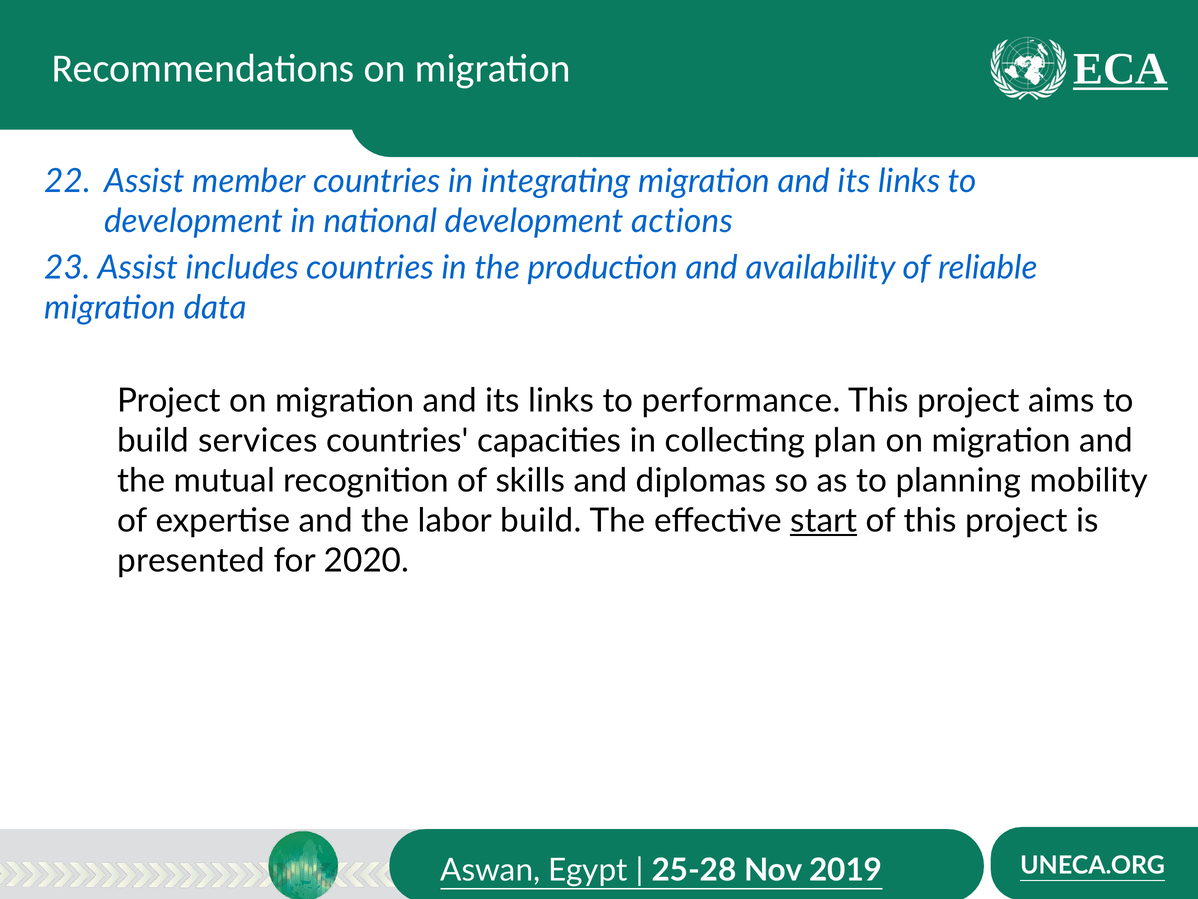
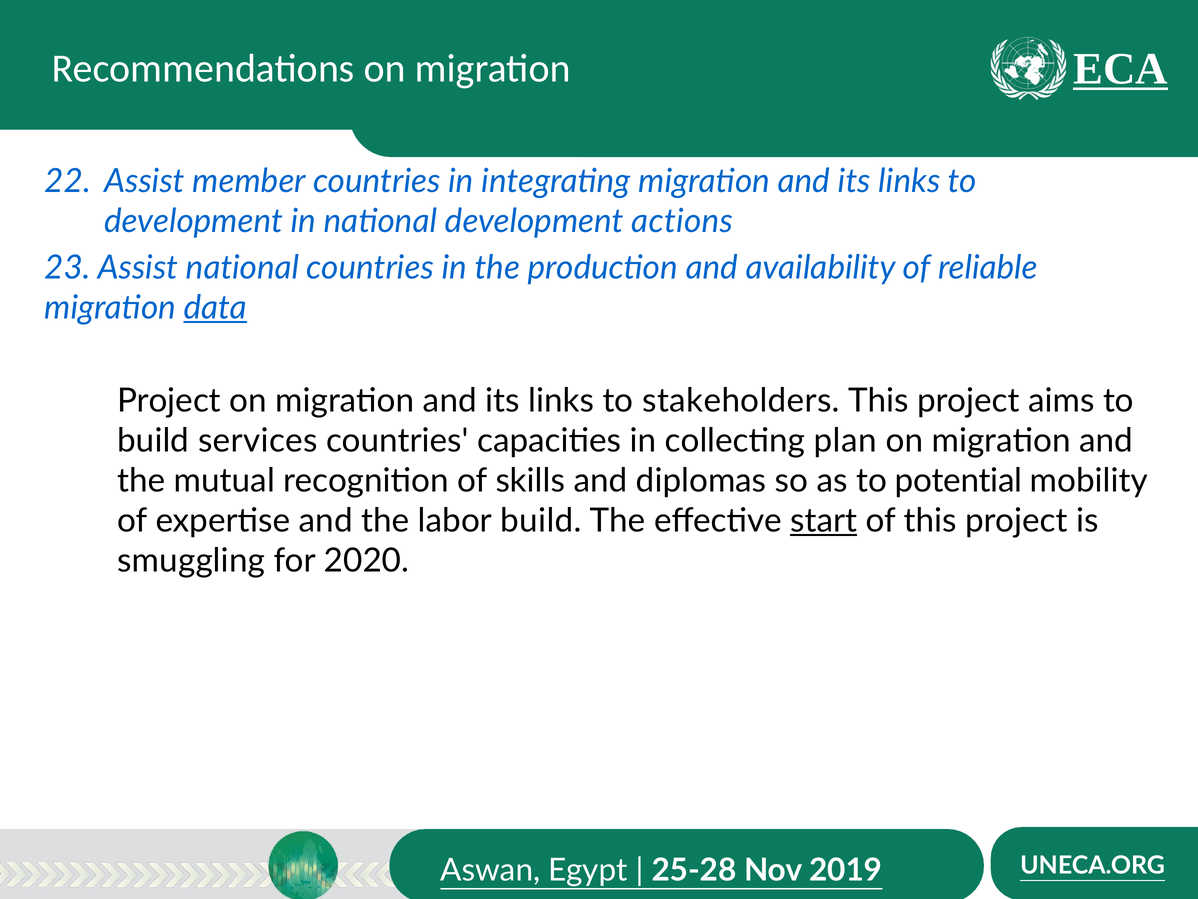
Assist includes: includes -> national (243, 268)
data underline: none -> present (215, 308)
performance: performance -> stakeholders (741, 401)
planning: planning -> potential (959, 481)
presented: presented -> smuggling (191, 561)
